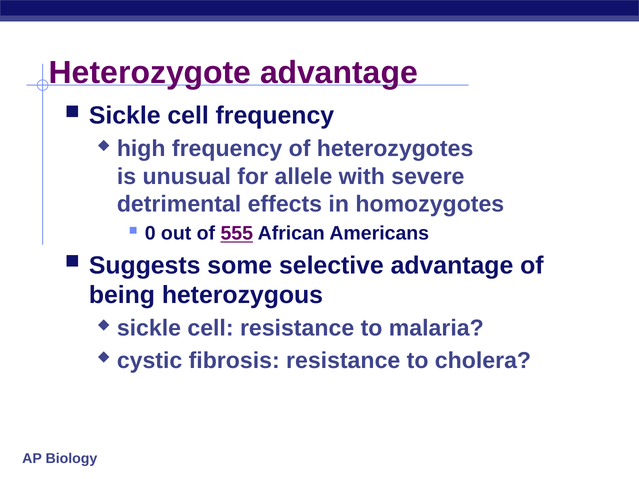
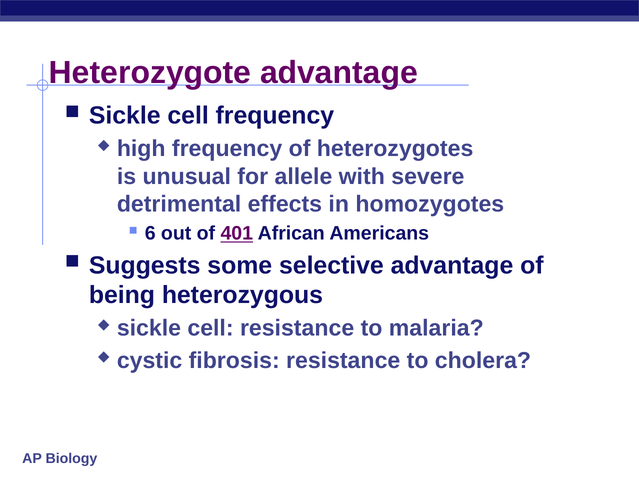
0: 0 -> 6 (150, 233)
555: 555 -> 401 (237, 233)
